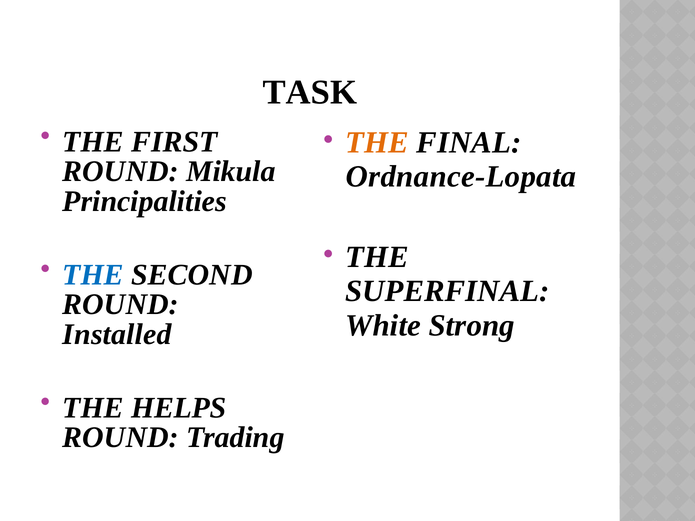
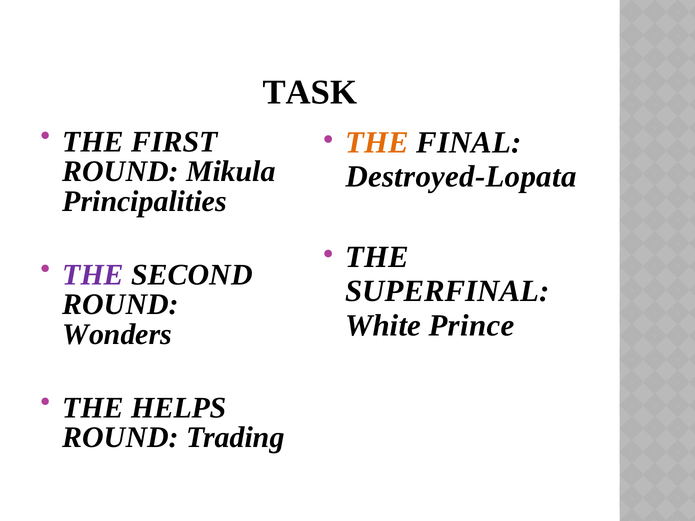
Ordnance-Lopata: Ordnance-Lopata -> Destroyed-Lopata (461, 177)
THE colour: blue -> purple (93, 275)
Strong: Strong -> Prince (472, 326)
Installed: Installed -> Wonders (117, 334)
